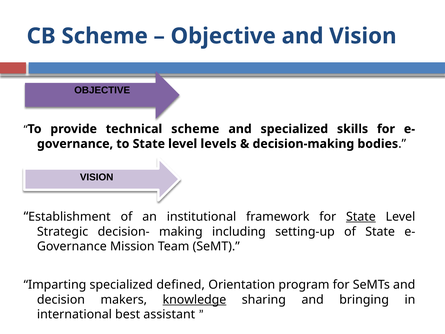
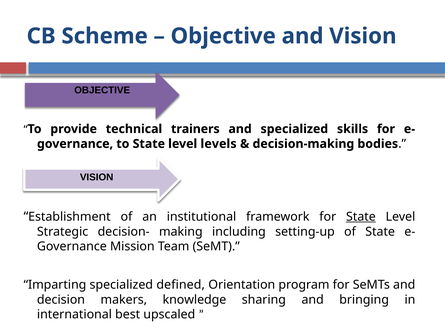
technical scheme: scheme -> trainers (195, 129)
knowledge underline: present -> none (194, 299)
assistant: assistant -> upscaled (169, 314)
